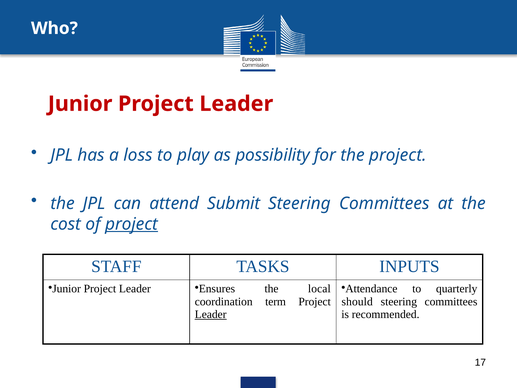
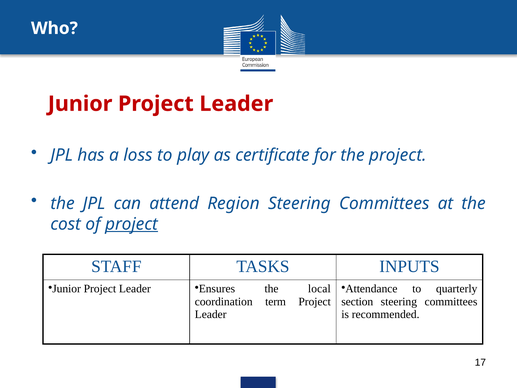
possibility: possibility -> certificate (273, 155)
Submit: Submit -> Region (234, 203)
should: should -> section (357, 301)
Leader underline: present -> none (211, 314)
